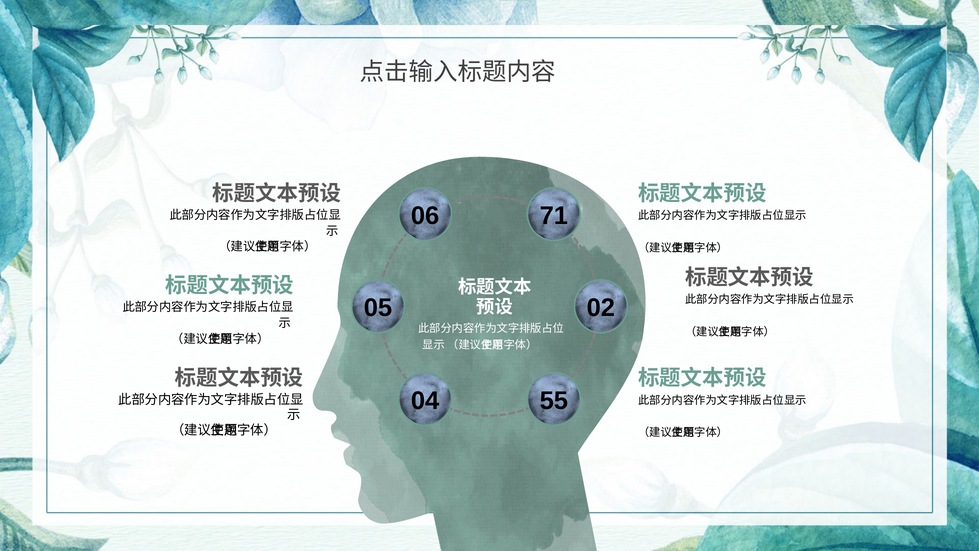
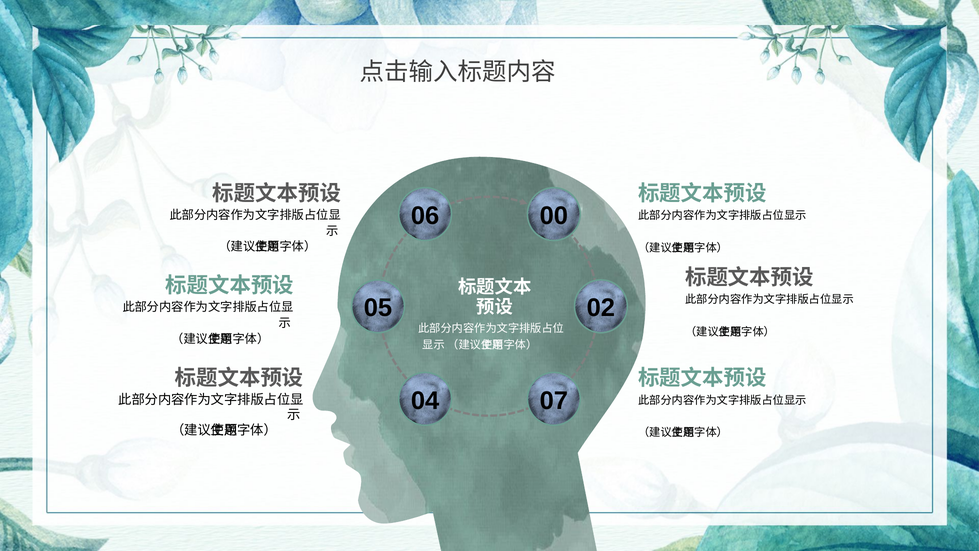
71: 71 -> 00 (554, 216)
55: 55 -> 07 (554, 401)
